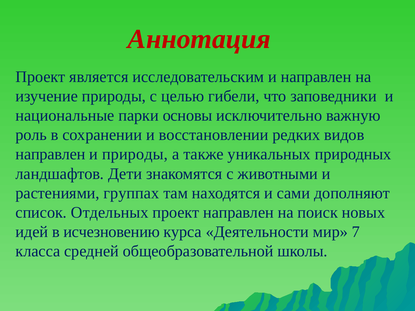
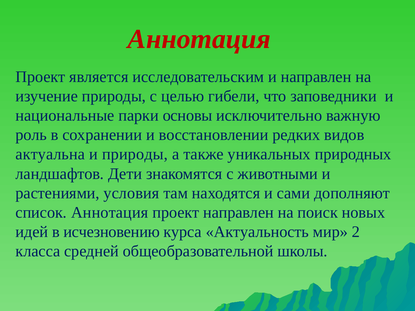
направлен: направлен -> актуальна (50, 154)
группах: группах -> условия (131, 193)
список Отдельных: Отдельных -> Аннотация (110, 213)
Деятельности: Деятельности -> Актуальность (257, 232)
7: 7 -> 2 (356, 232)
